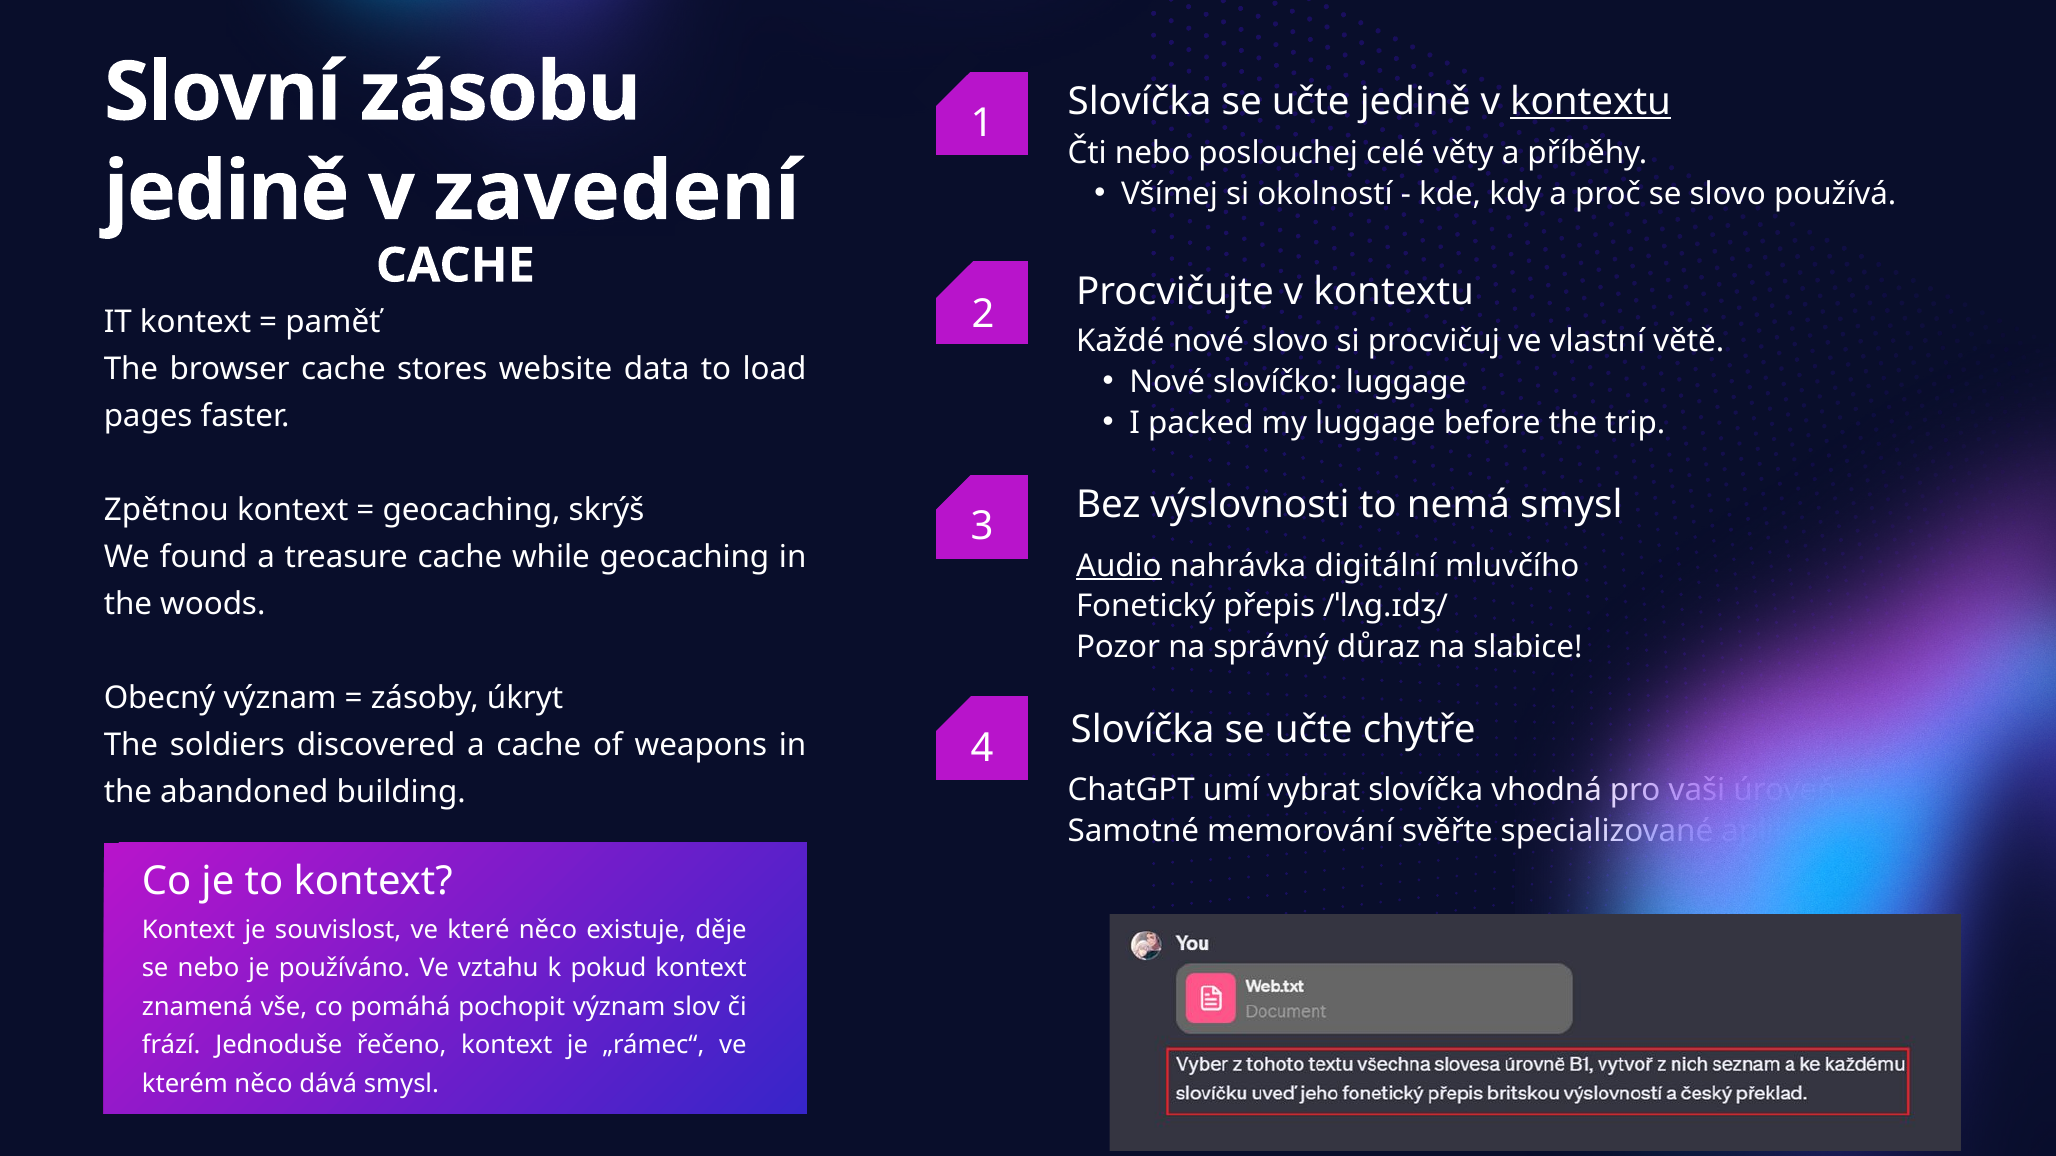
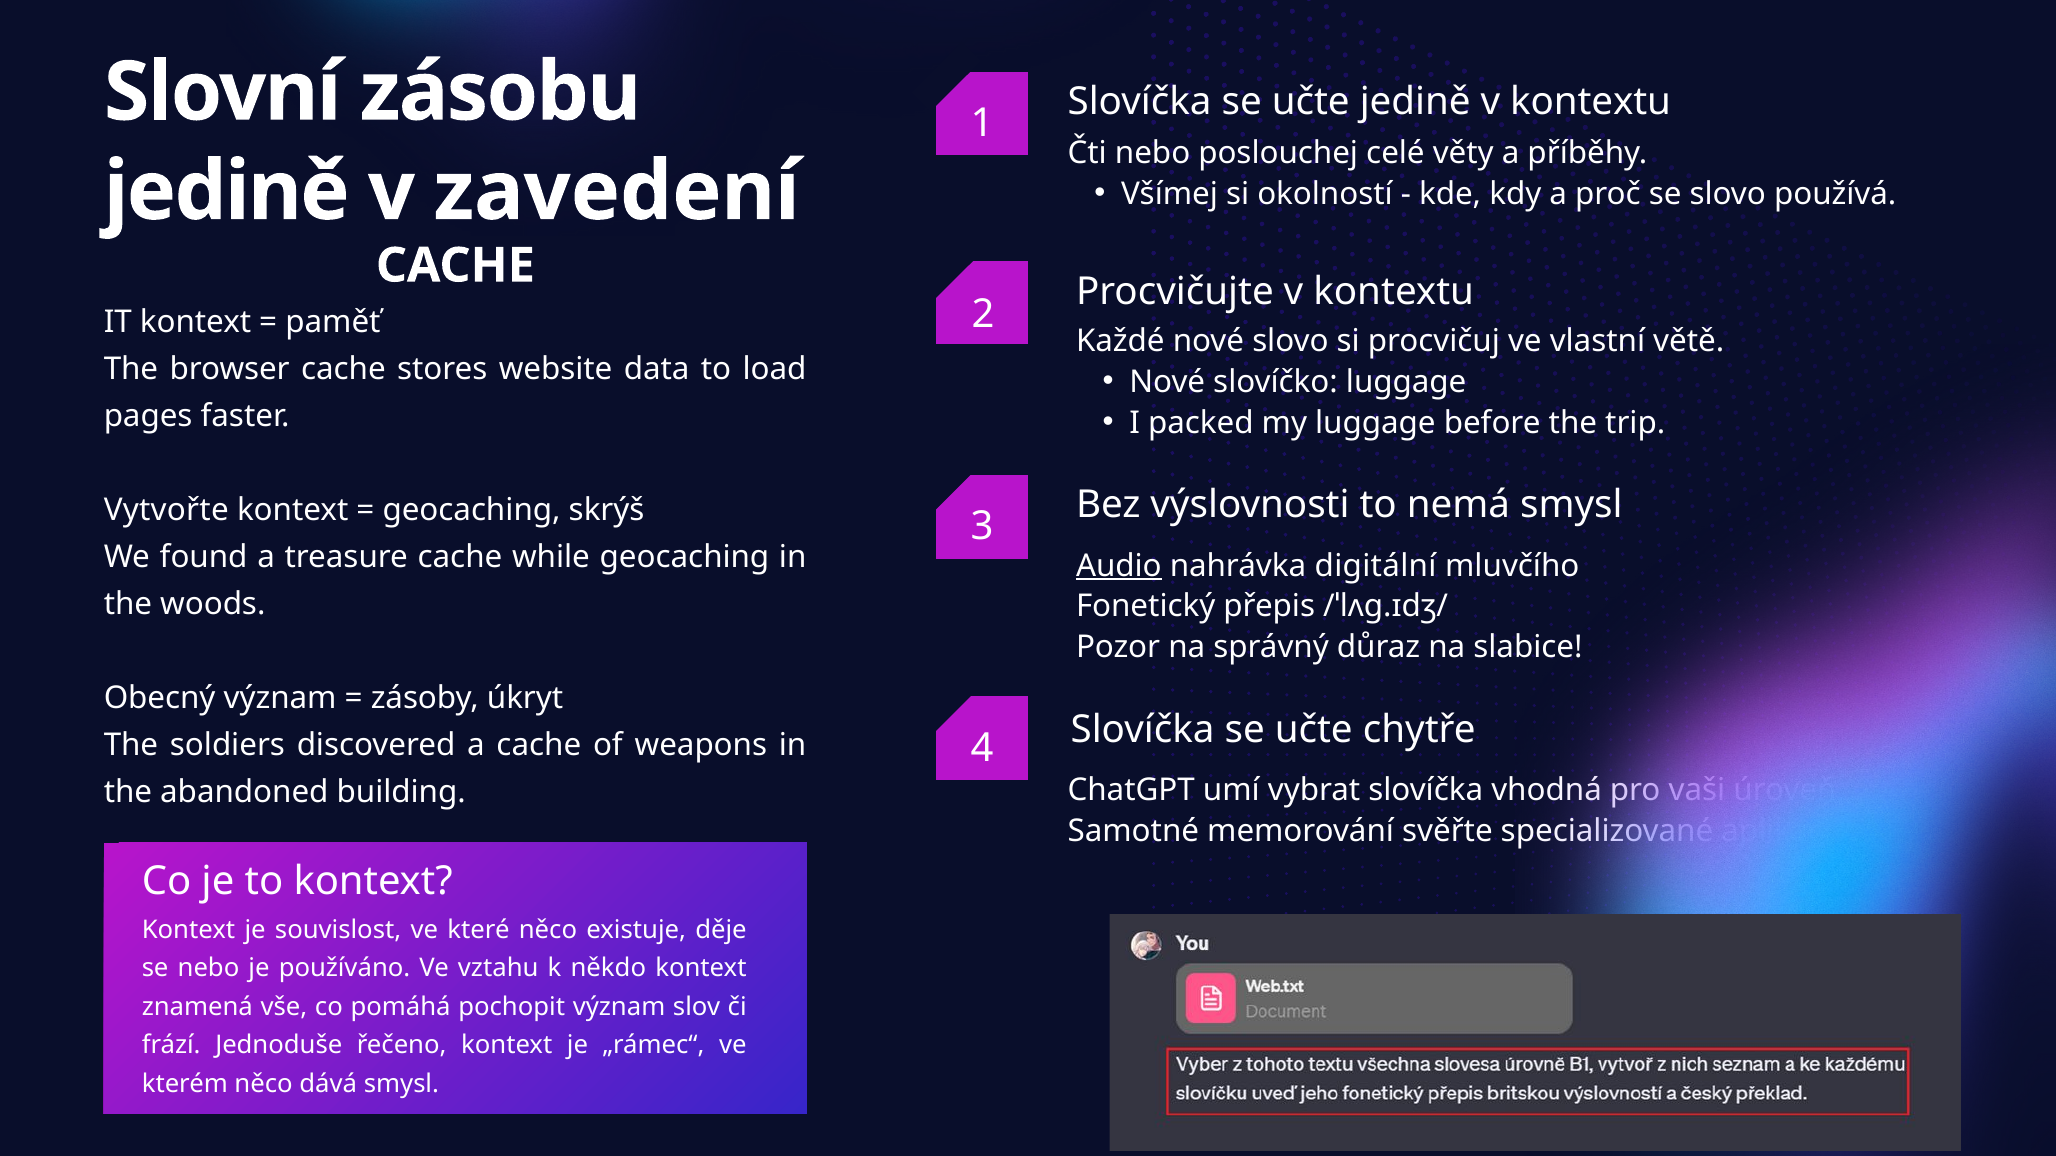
kontextu underline: present -> none (1591, 101)
Zpětnou: Zpětnou -> Vytvořte (166, 510)
pokud: pokud -> někdo (608, 969)
